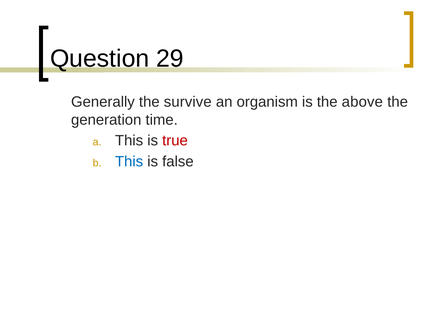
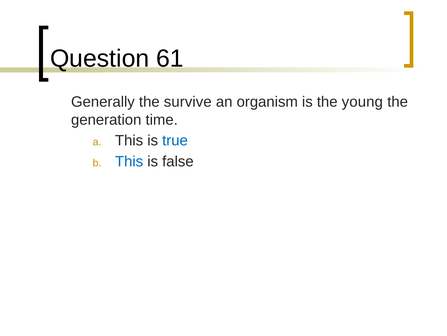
29: 29 -> 61 (170, 58)
above: above -> young (362, 102)
true colour: red -> blue (175, 140)
